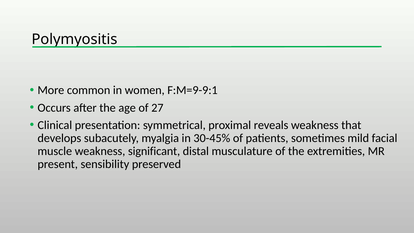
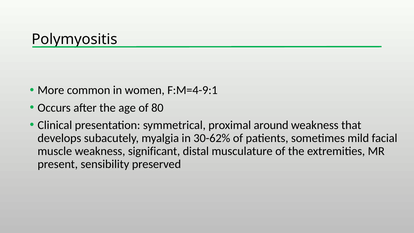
F:M=9-9:1: F:M=9-9:1 -> F:M=4-9:1 (193, 90)
27: 27 -> 80 (157, 108)
reveals: reveals -> around (271, 125)
30-45%: 30-45% -> 30-62% (212, 138)
